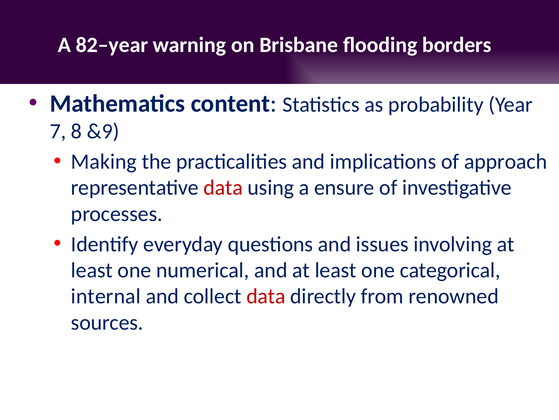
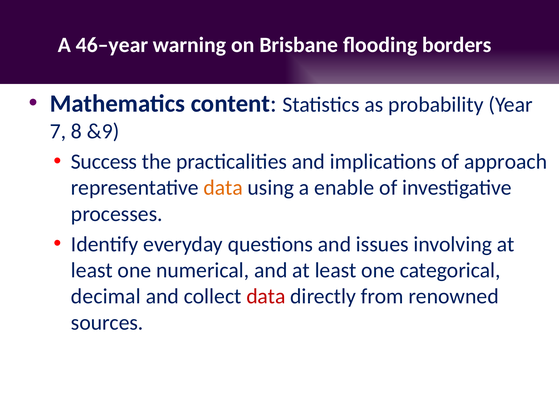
82–year: 82–year -> 46–year (112, 45)
Making: Making -> Success (104, 161)
data colour: red -> orange (223, 187)
ensure: ensure -> enable (344, 187)
internal: internal -> decimal (106, 296)
